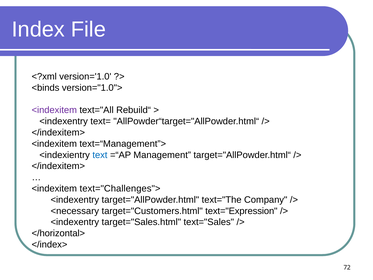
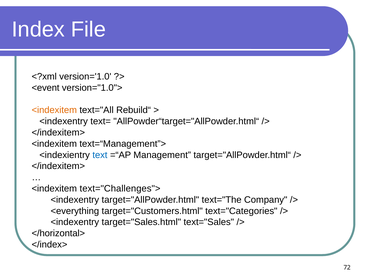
<binds: <binds -> <event (46, 88)
<indexitem colour: purple -> orange (54, 110)
<necessary: <necessary -> <everything (75, 211)
text="Expression: text="Expression -> text="Categories (241, 211)
